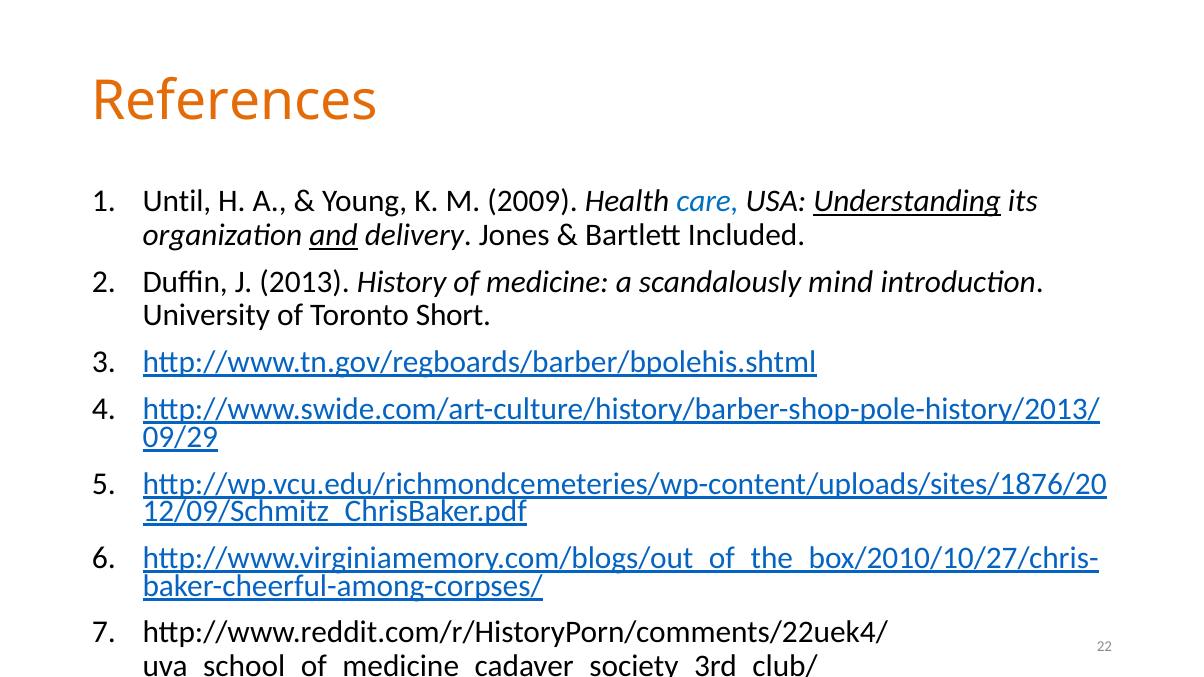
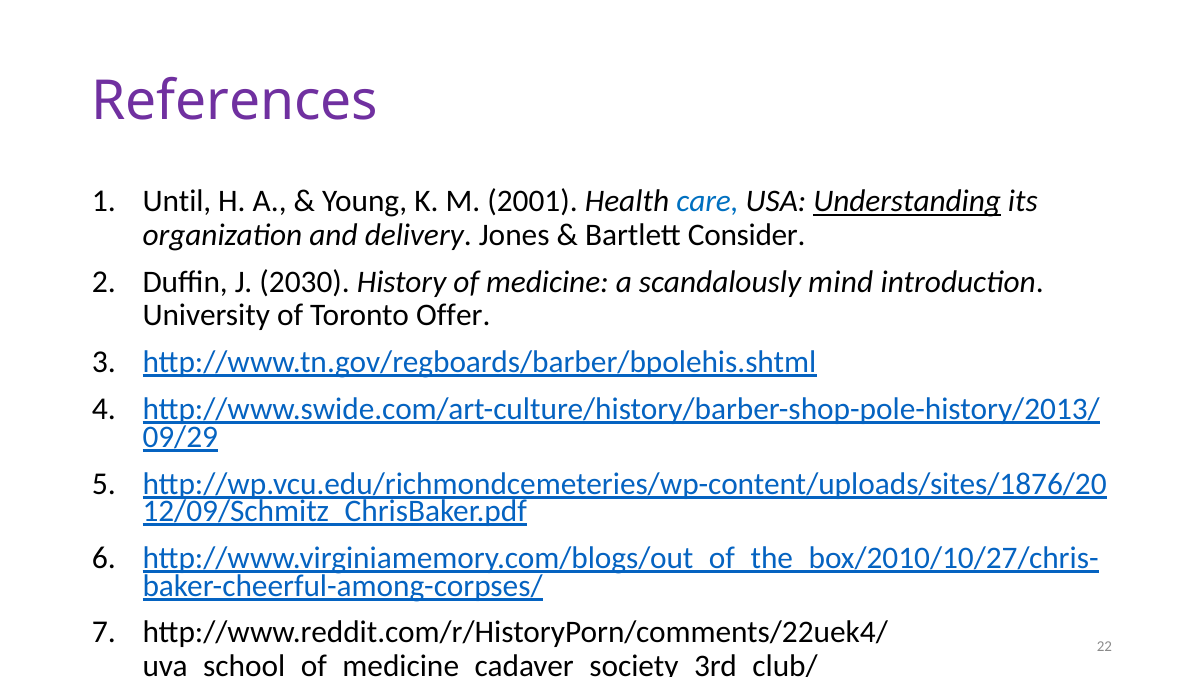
References colour: orange -> purple (235, 101)
2009: 2009 -> 2001 (532, 202)
and underline: present -> none (334, 235)
Included: Included -> Consider (747, 235)
2013: 2013 -> 2030 (305, 282)
Short: Short -> Offer (453, 316)
